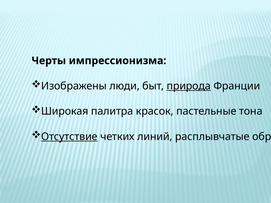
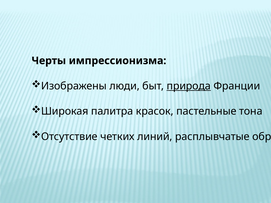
Отсутствие underline: present -> none (69, 137)
